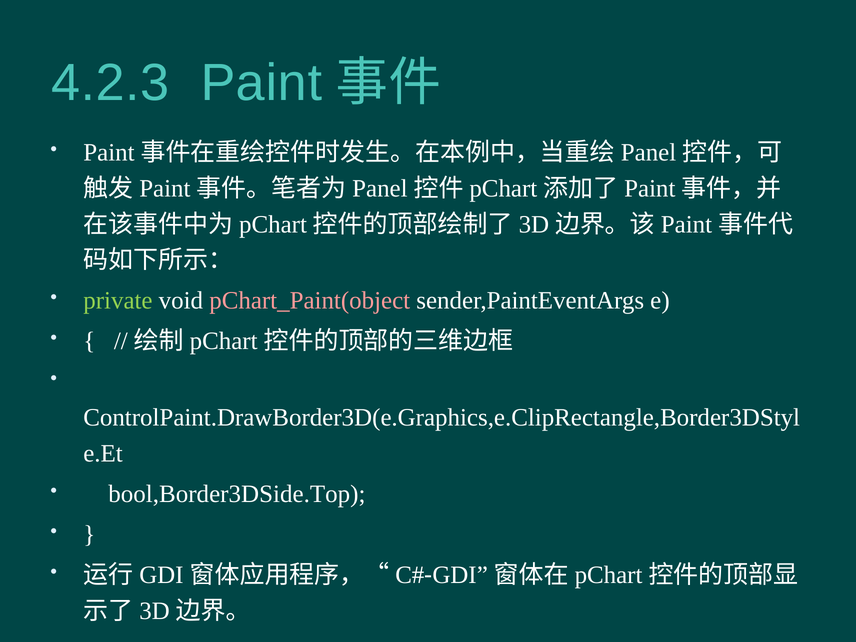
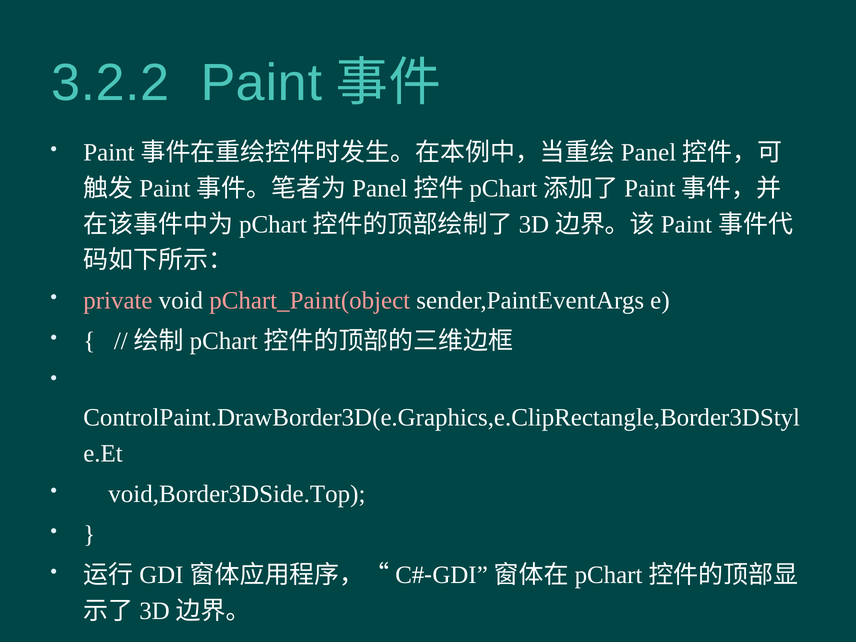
4.2.3: 4.2.3 -> 3.2.2 (110, 83)
private colour: light green -> pink (118, 301)
bool,Border3DSide.Top: bool,Border3DSide.Top -> void,Border3DSide.Top (237, 494)
